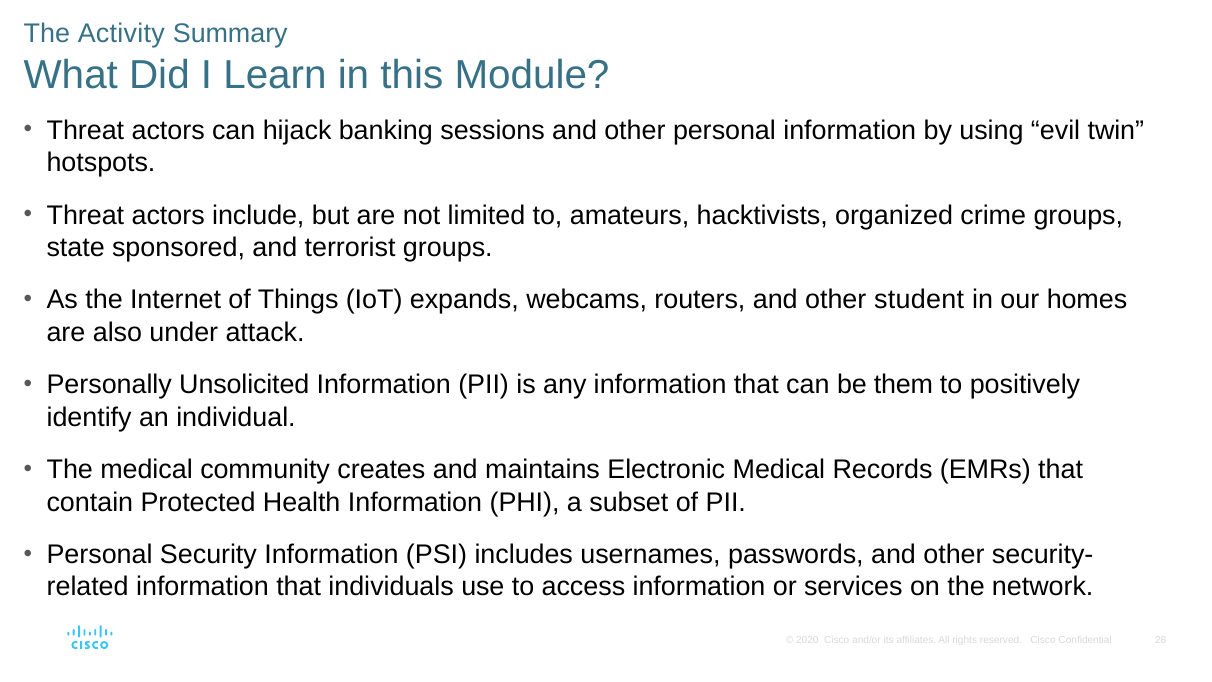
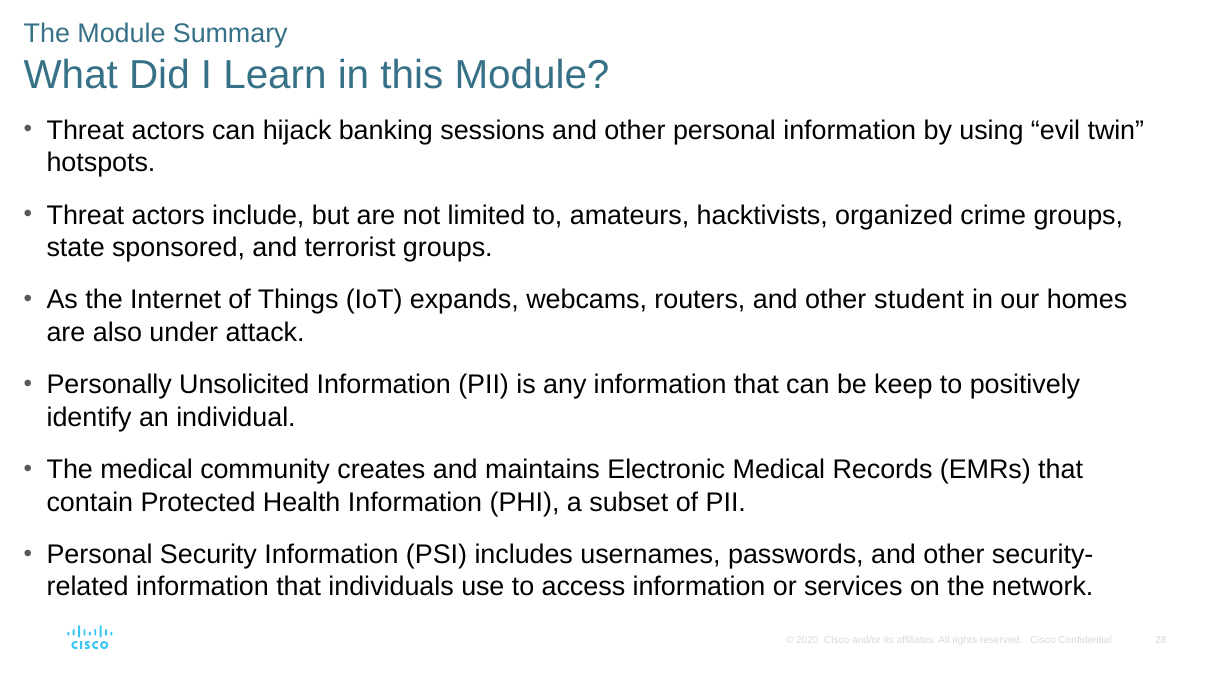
The Activity: Activity -> Module (121, 33)
them: them -> keep (903, 385)
